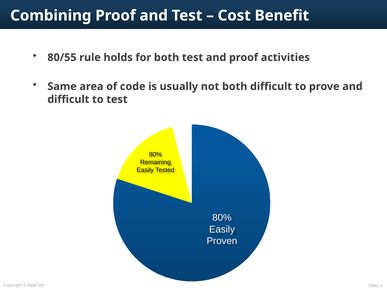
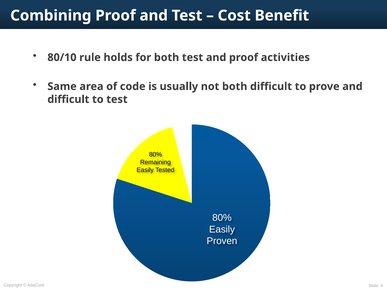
80/55: 80/55 -> 80/10 (62, 58)
